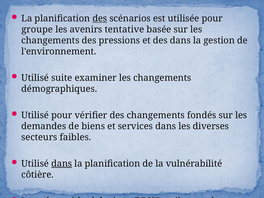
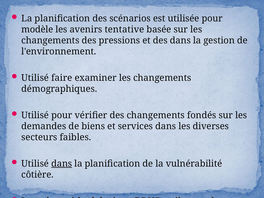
des underline: present -> none (100, 18)
groupe: groupe -> modèle (37, 29)
suite: suite -> faire (62, 78)
